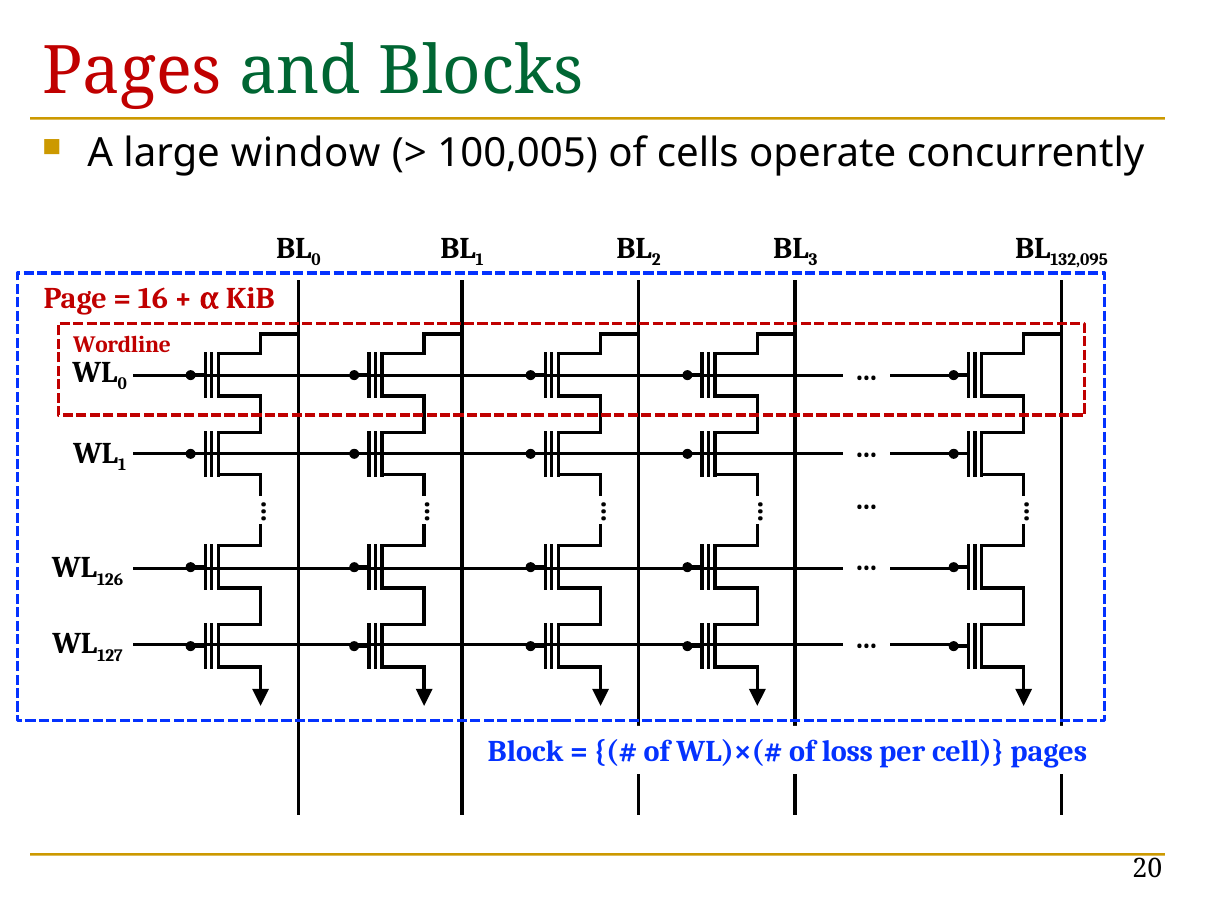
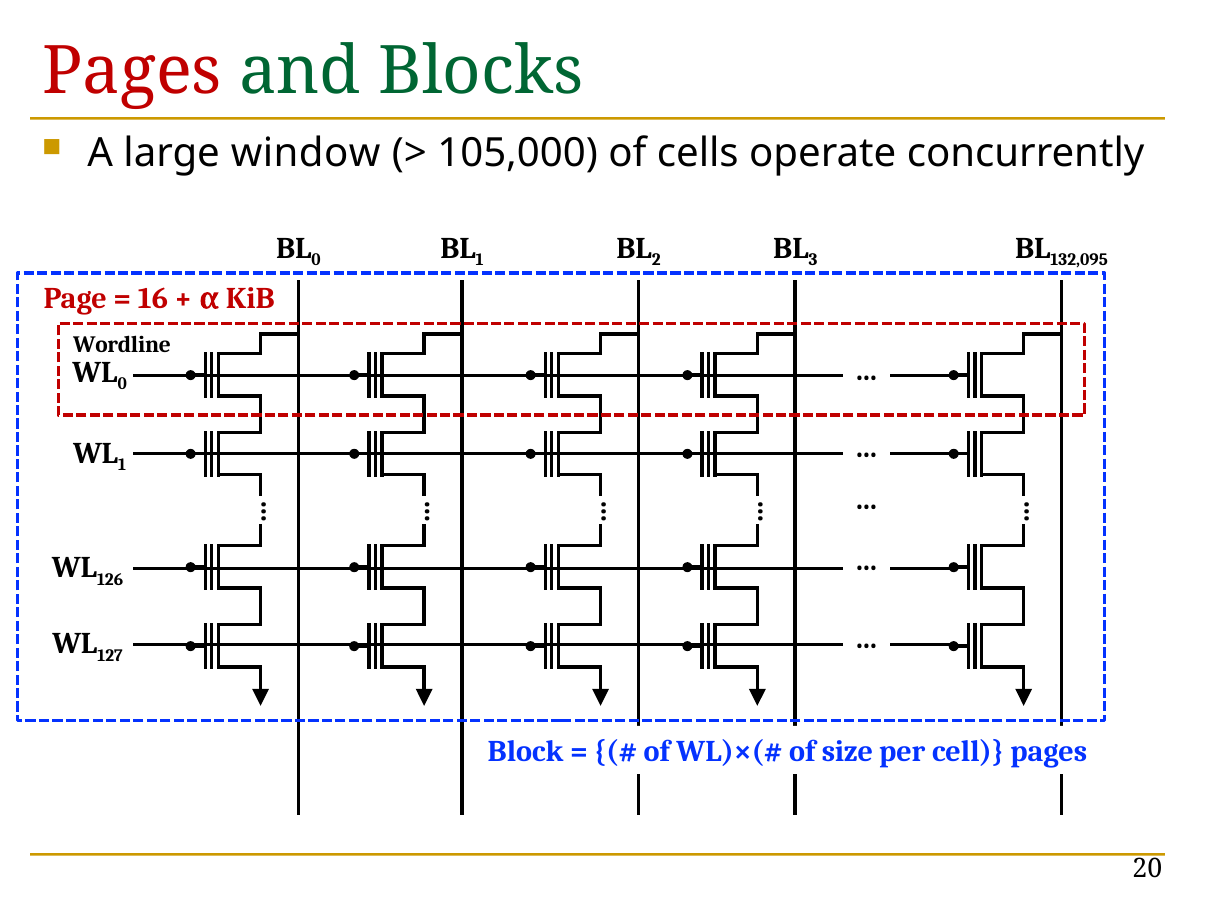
100,005: 100,005 -> 105,000 (518, 153)
Wordline colour: red -> black (122, 345)
loss: loss -> size (847, 752)
